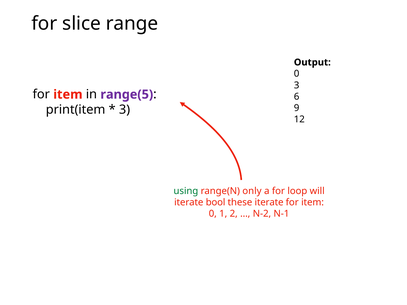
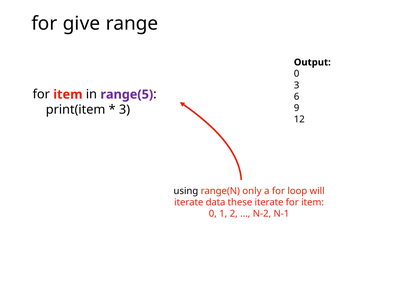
slice: slice -> give (82, 23)
using colour: green -> black (186, 191)
bool: bool -> data (216, 203)
